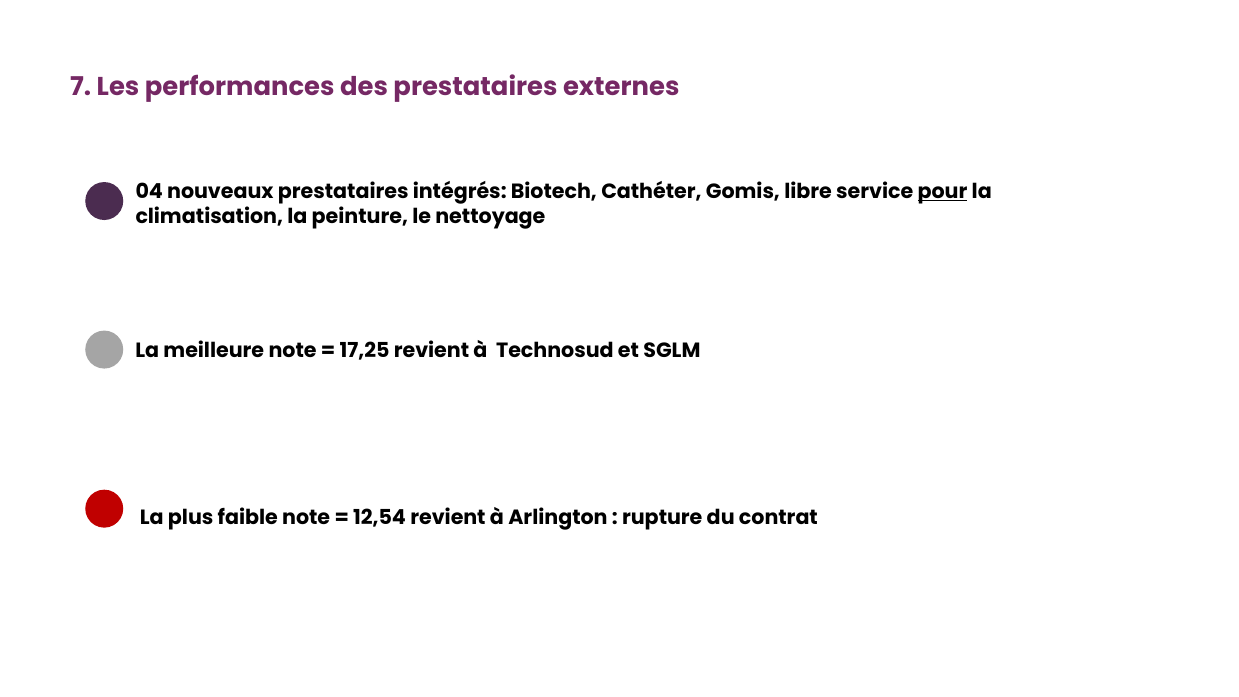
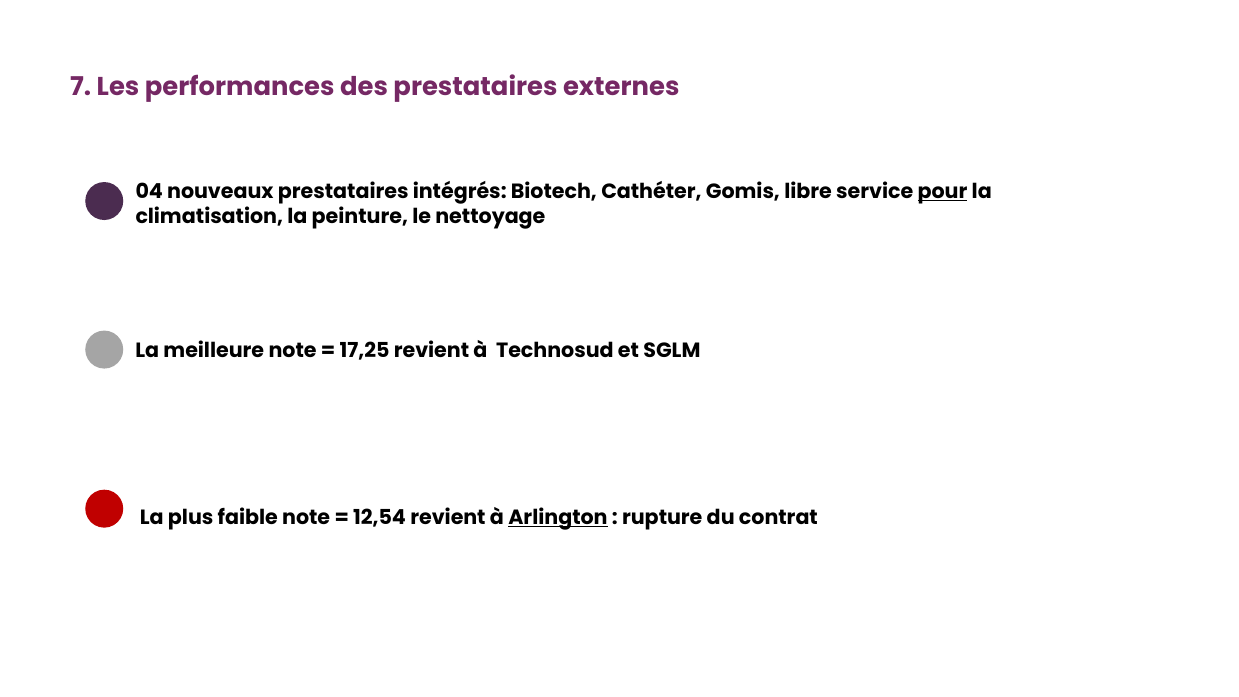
Arlington underline: none -> present (558, 517)
